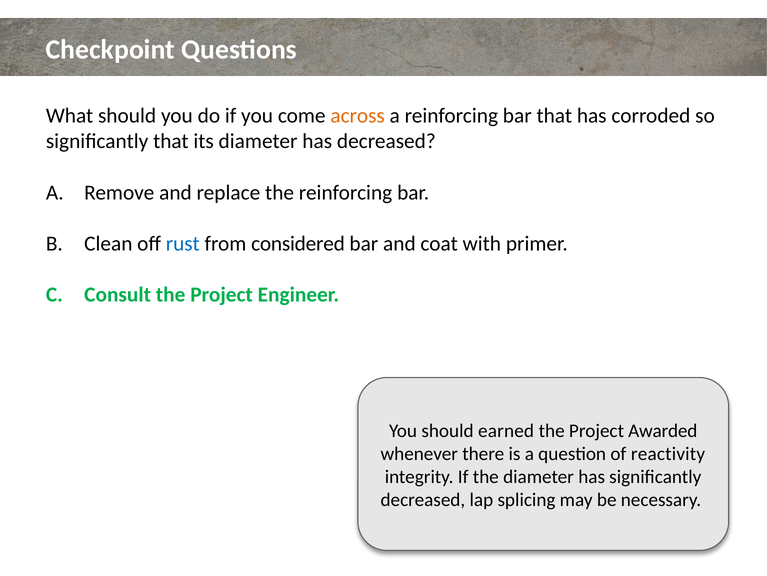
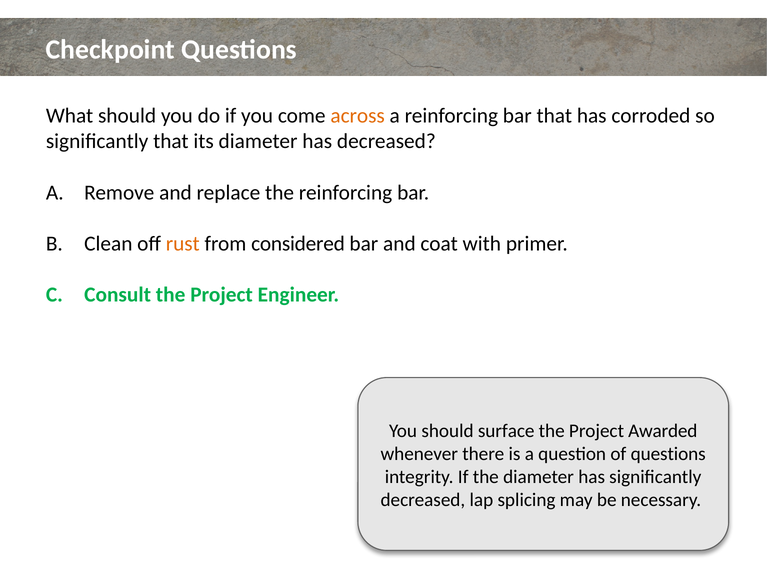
rust colour: blue -> orange (183, 243)
earned: earned -> surface (506, 430)
of reactivity: reactivity -> questions (668, 453)
